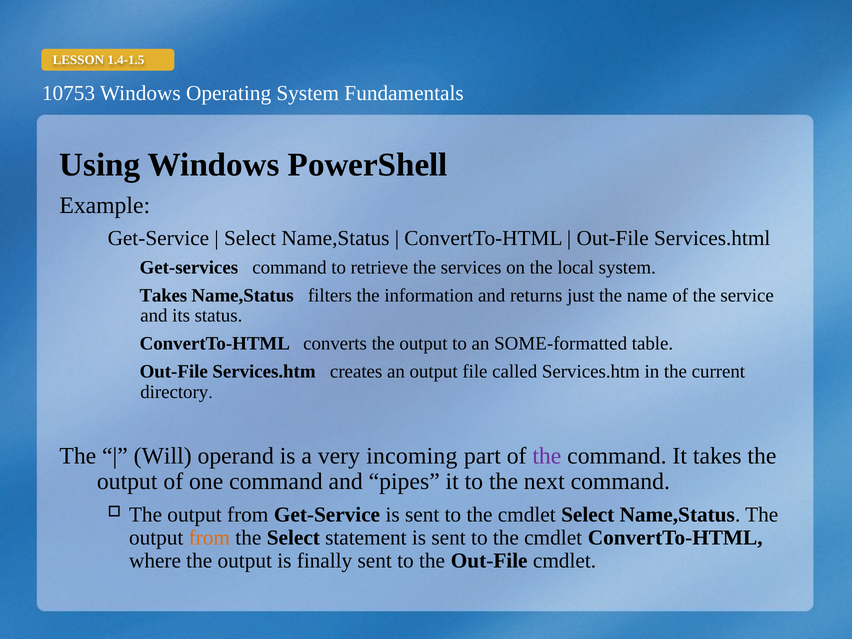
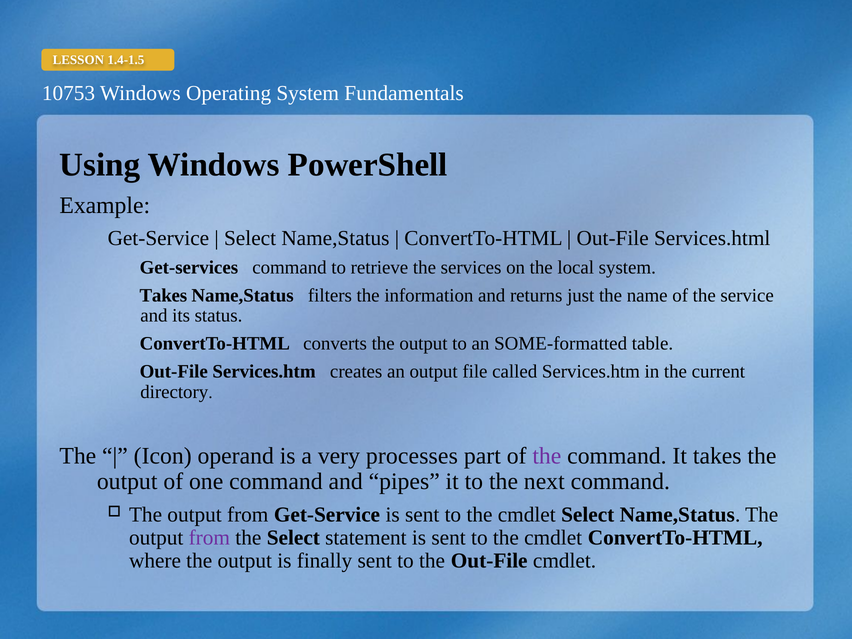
Will: Will -> Icon (163, 456)
incoming: incoming -> processes (412, 456)
from colour: orange -> purple (209, 538)
